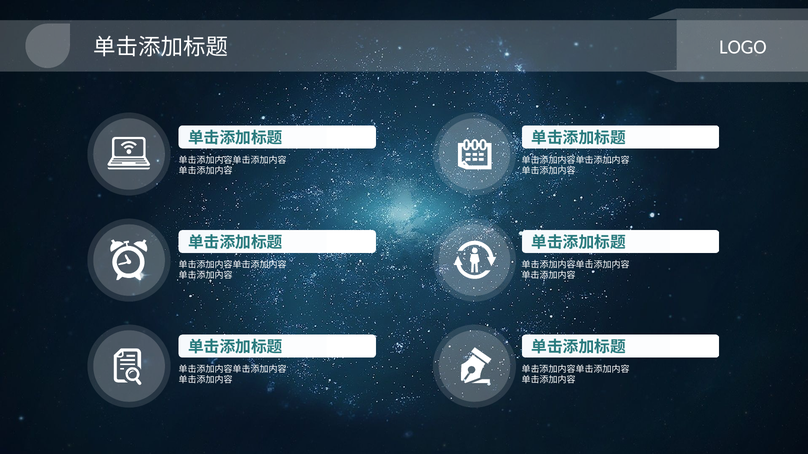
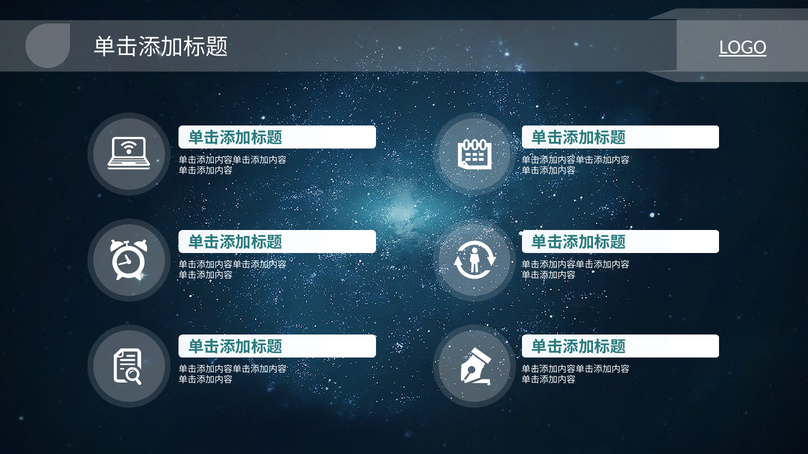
LOGO underline: none -> present (743, 47)
